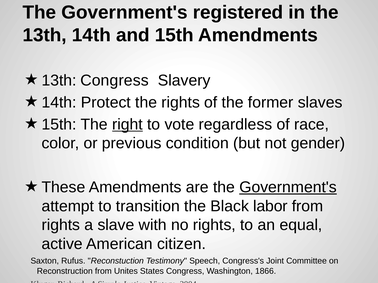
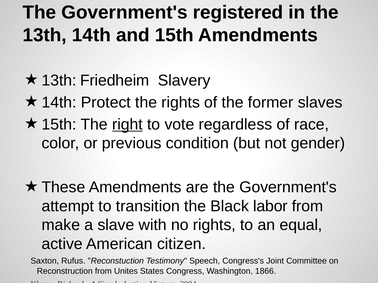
Congress: Congress -> Friedheim (115, 80)
Government's underline: present -> none (288, 188)
rights: rights -> make (61, 225)
